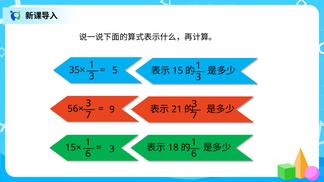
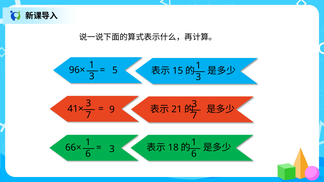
35×: 35× -> 96× (77, 70)
56×: 56× -> 41× (76, 109)
15×: 15× -> 66× (73, 148)
